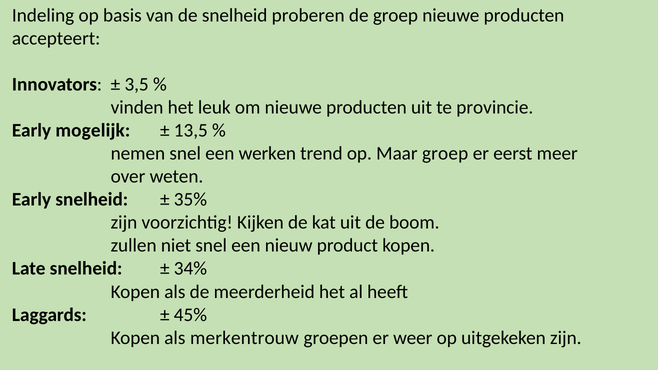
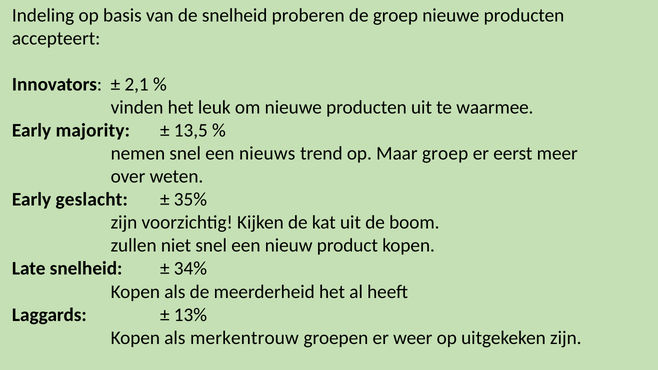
3,5: 3,5 -> 2,1 (137, 84)
provincie: provincie -> waarmee (495, 107)
mogelijk: mogelijk -> majority (93, 130)
werken: werken -> nieuws (267, 154)
Early snelheid: snelheid -> geslacht (92, 200)
45%: 45% -> 13% (190, 315)
